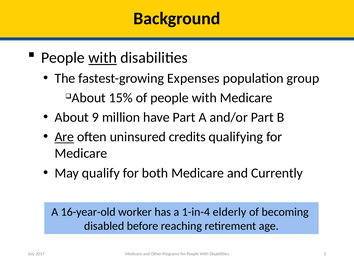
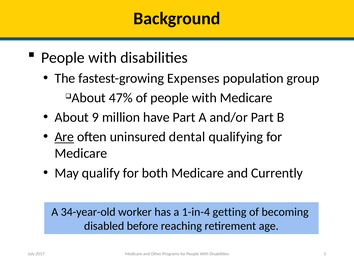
with underline: present -> none (103, 58)
15%: 15% -> 47% (121, 98)
credits: credits -> dental (187, 137)
16-year-old: 16-year-old -> 34-year-old (88, 212)
elderly: elderly -> getting (230, 212)
